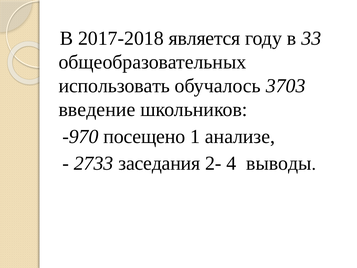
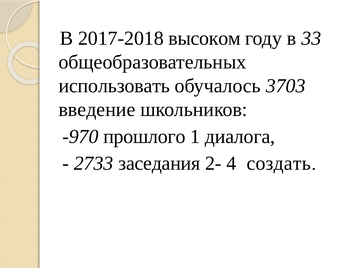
является: является -> высоком (204, 38)
посещено: посещено -> прошлого (144, 136)
анализе: анализе -> диалога (240, 136)
выводы: выводы -> создать (279, 163)
